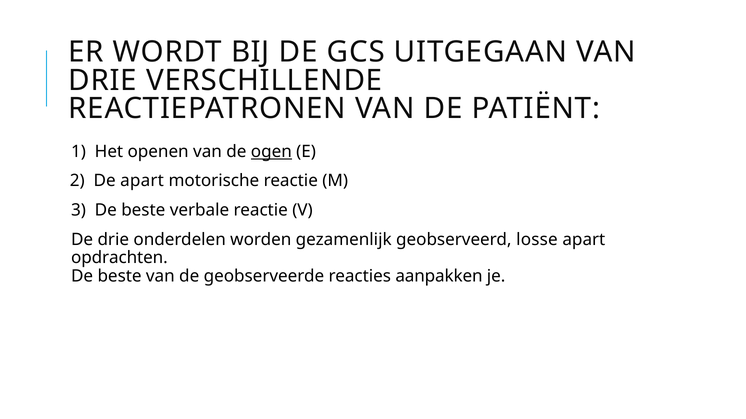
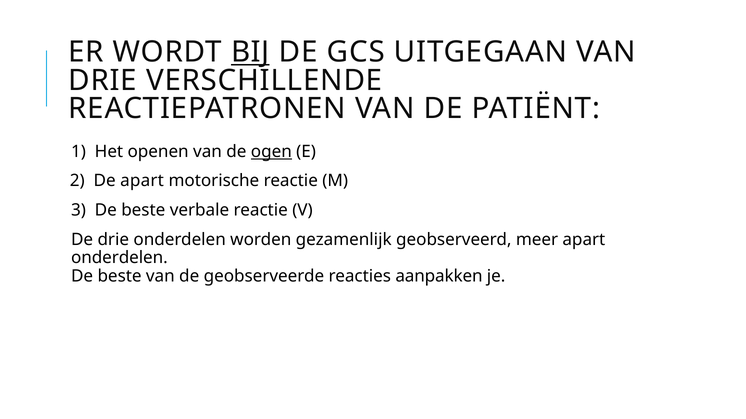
BIJ underline: none -> present (250, 52)
losse: losse -> meer (537, 240)
opdrachten: opdrachten -> onderdelen (119, 258)
